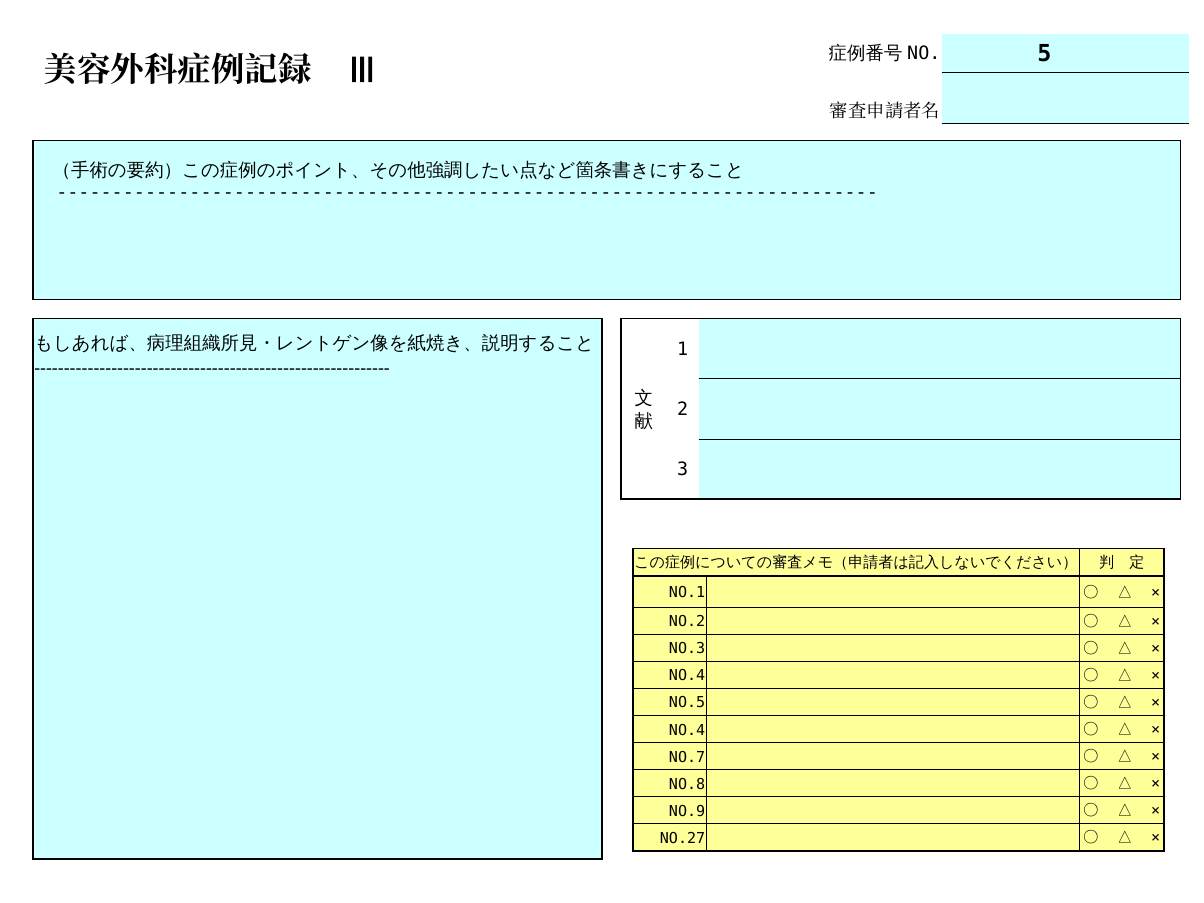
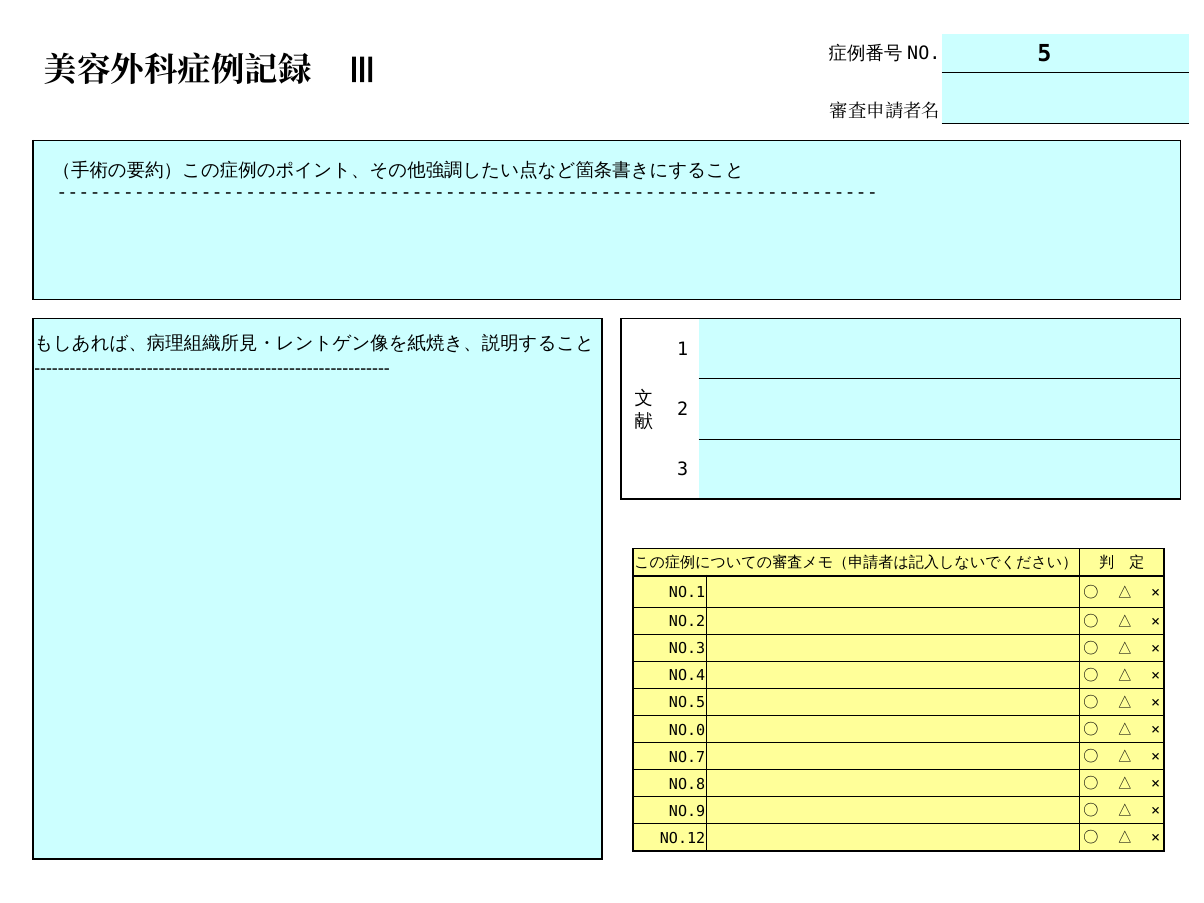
NO.4: NO.4 -> NO.0 (687, 730)
NO.27: NO.27 -> NO.12 (683, 838)
